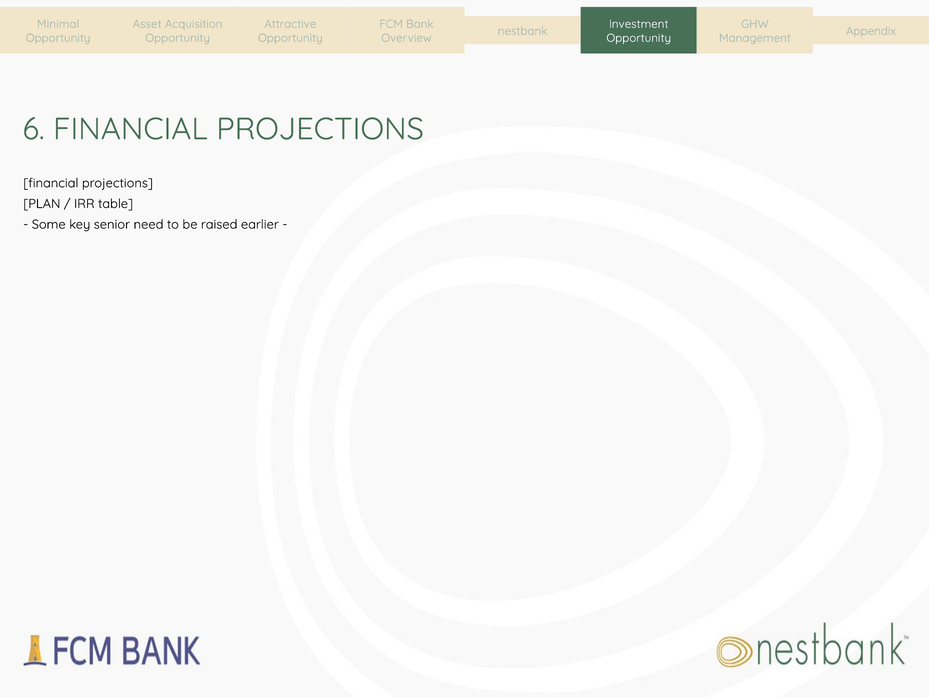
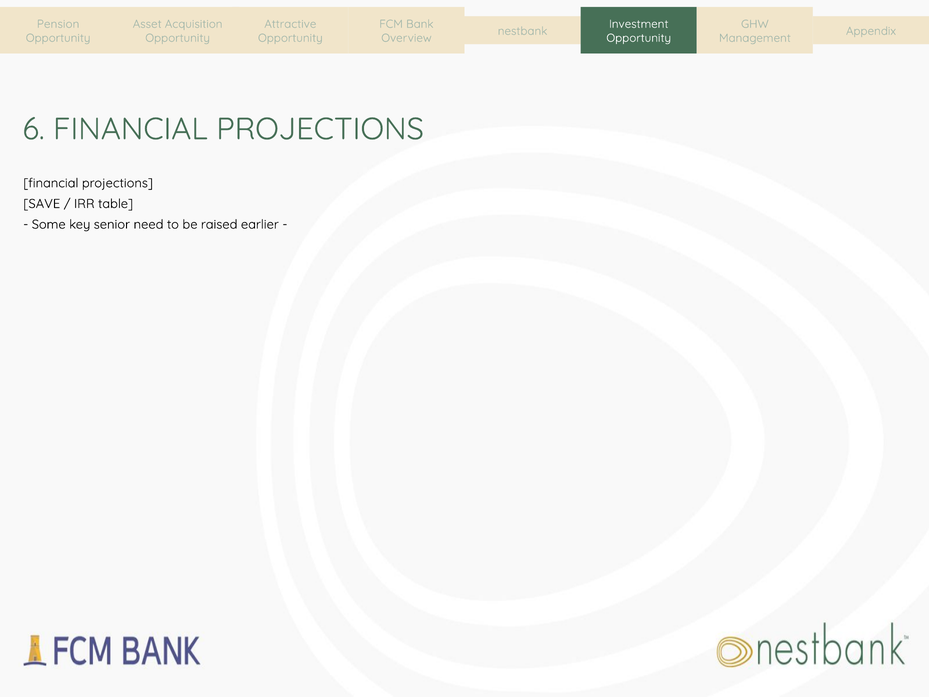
Minimal: Minimal -> Pension (58, 24)
PLAN: PLAN -> SAVE (42, 204)
